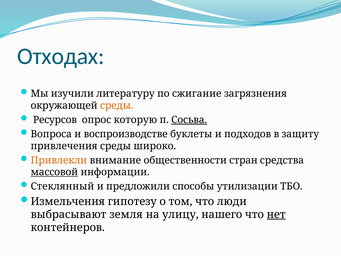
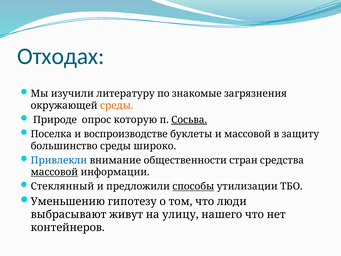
сжигание: сжигание -> знакомые (197, 94)
Ресурсов: Ресурсов -> Природе (55, 120)
Вопроса: Вопроса -> Поселка (51, 134)
и подходов: подходов -> массовой (248, 134)
привлечения: привлечения -> большинство (64, 146)
Привлекли colour: orange -> blue (59, 160)
способы underline: none -> present (193, 186)
Измельчения: Измельчения -> Уменьшению (68, 201)
земля: земля -> живут (126, 214)
нет underline: present -> none (276, 214)
